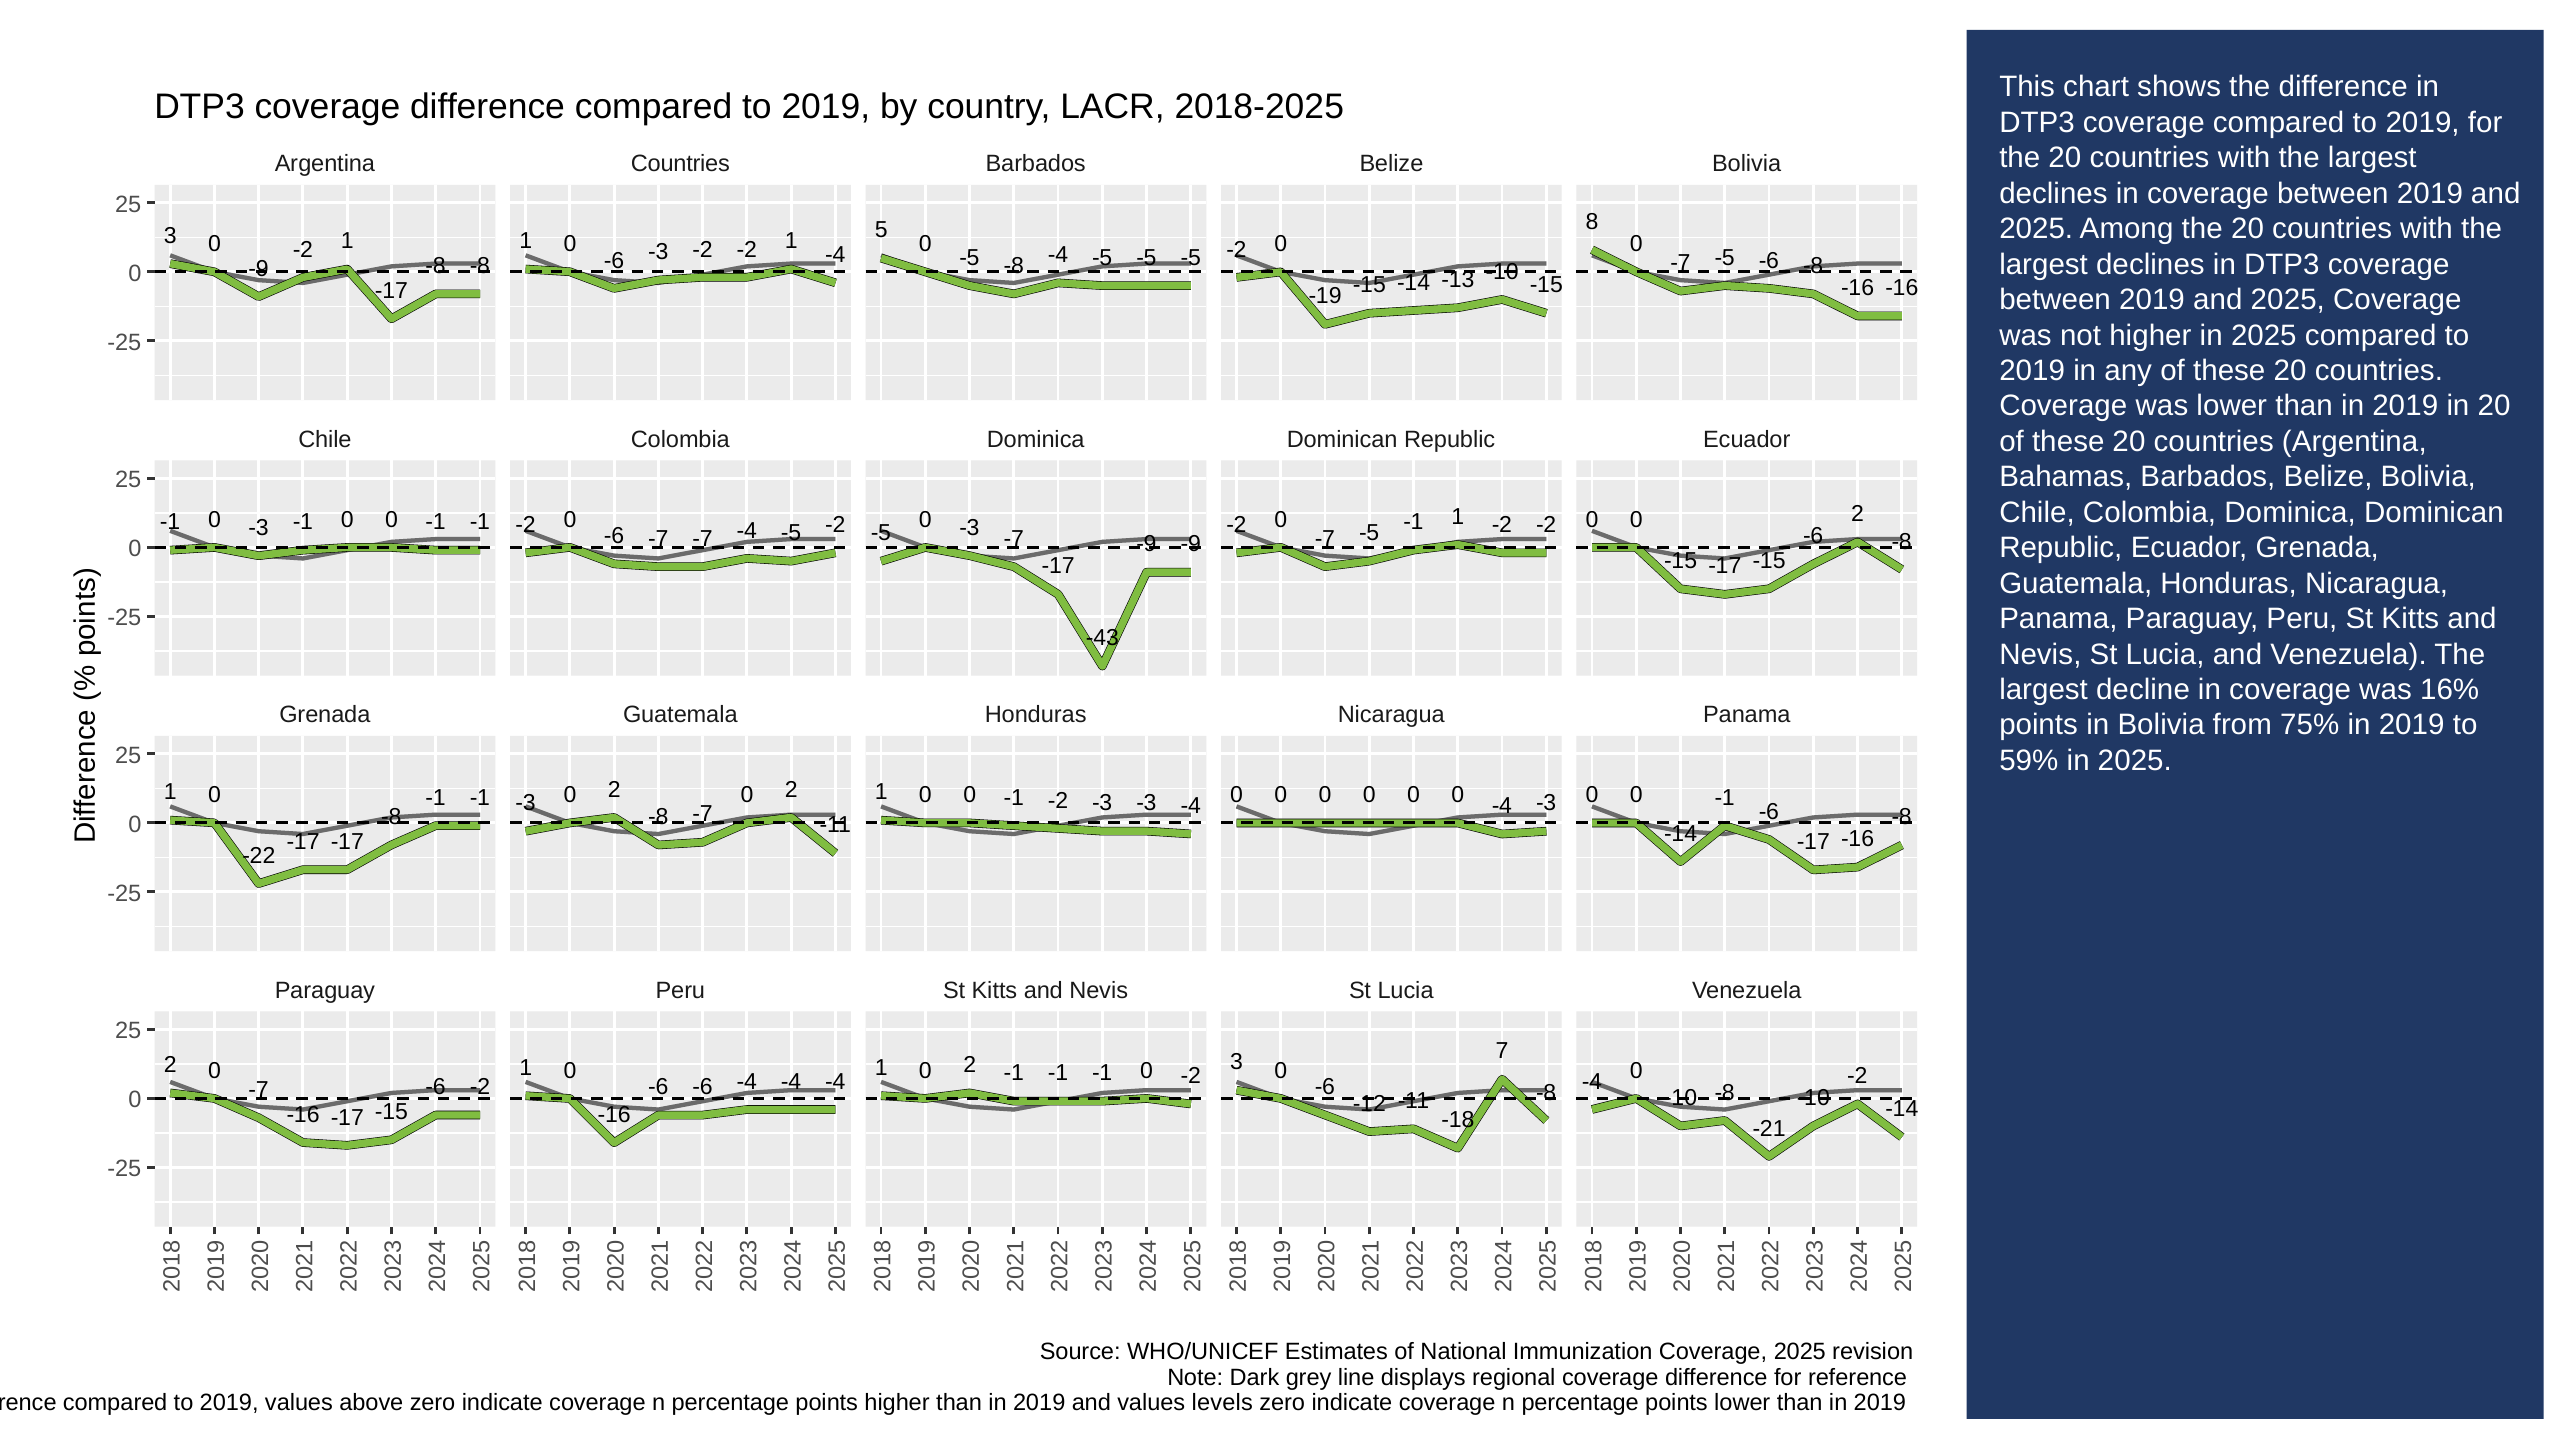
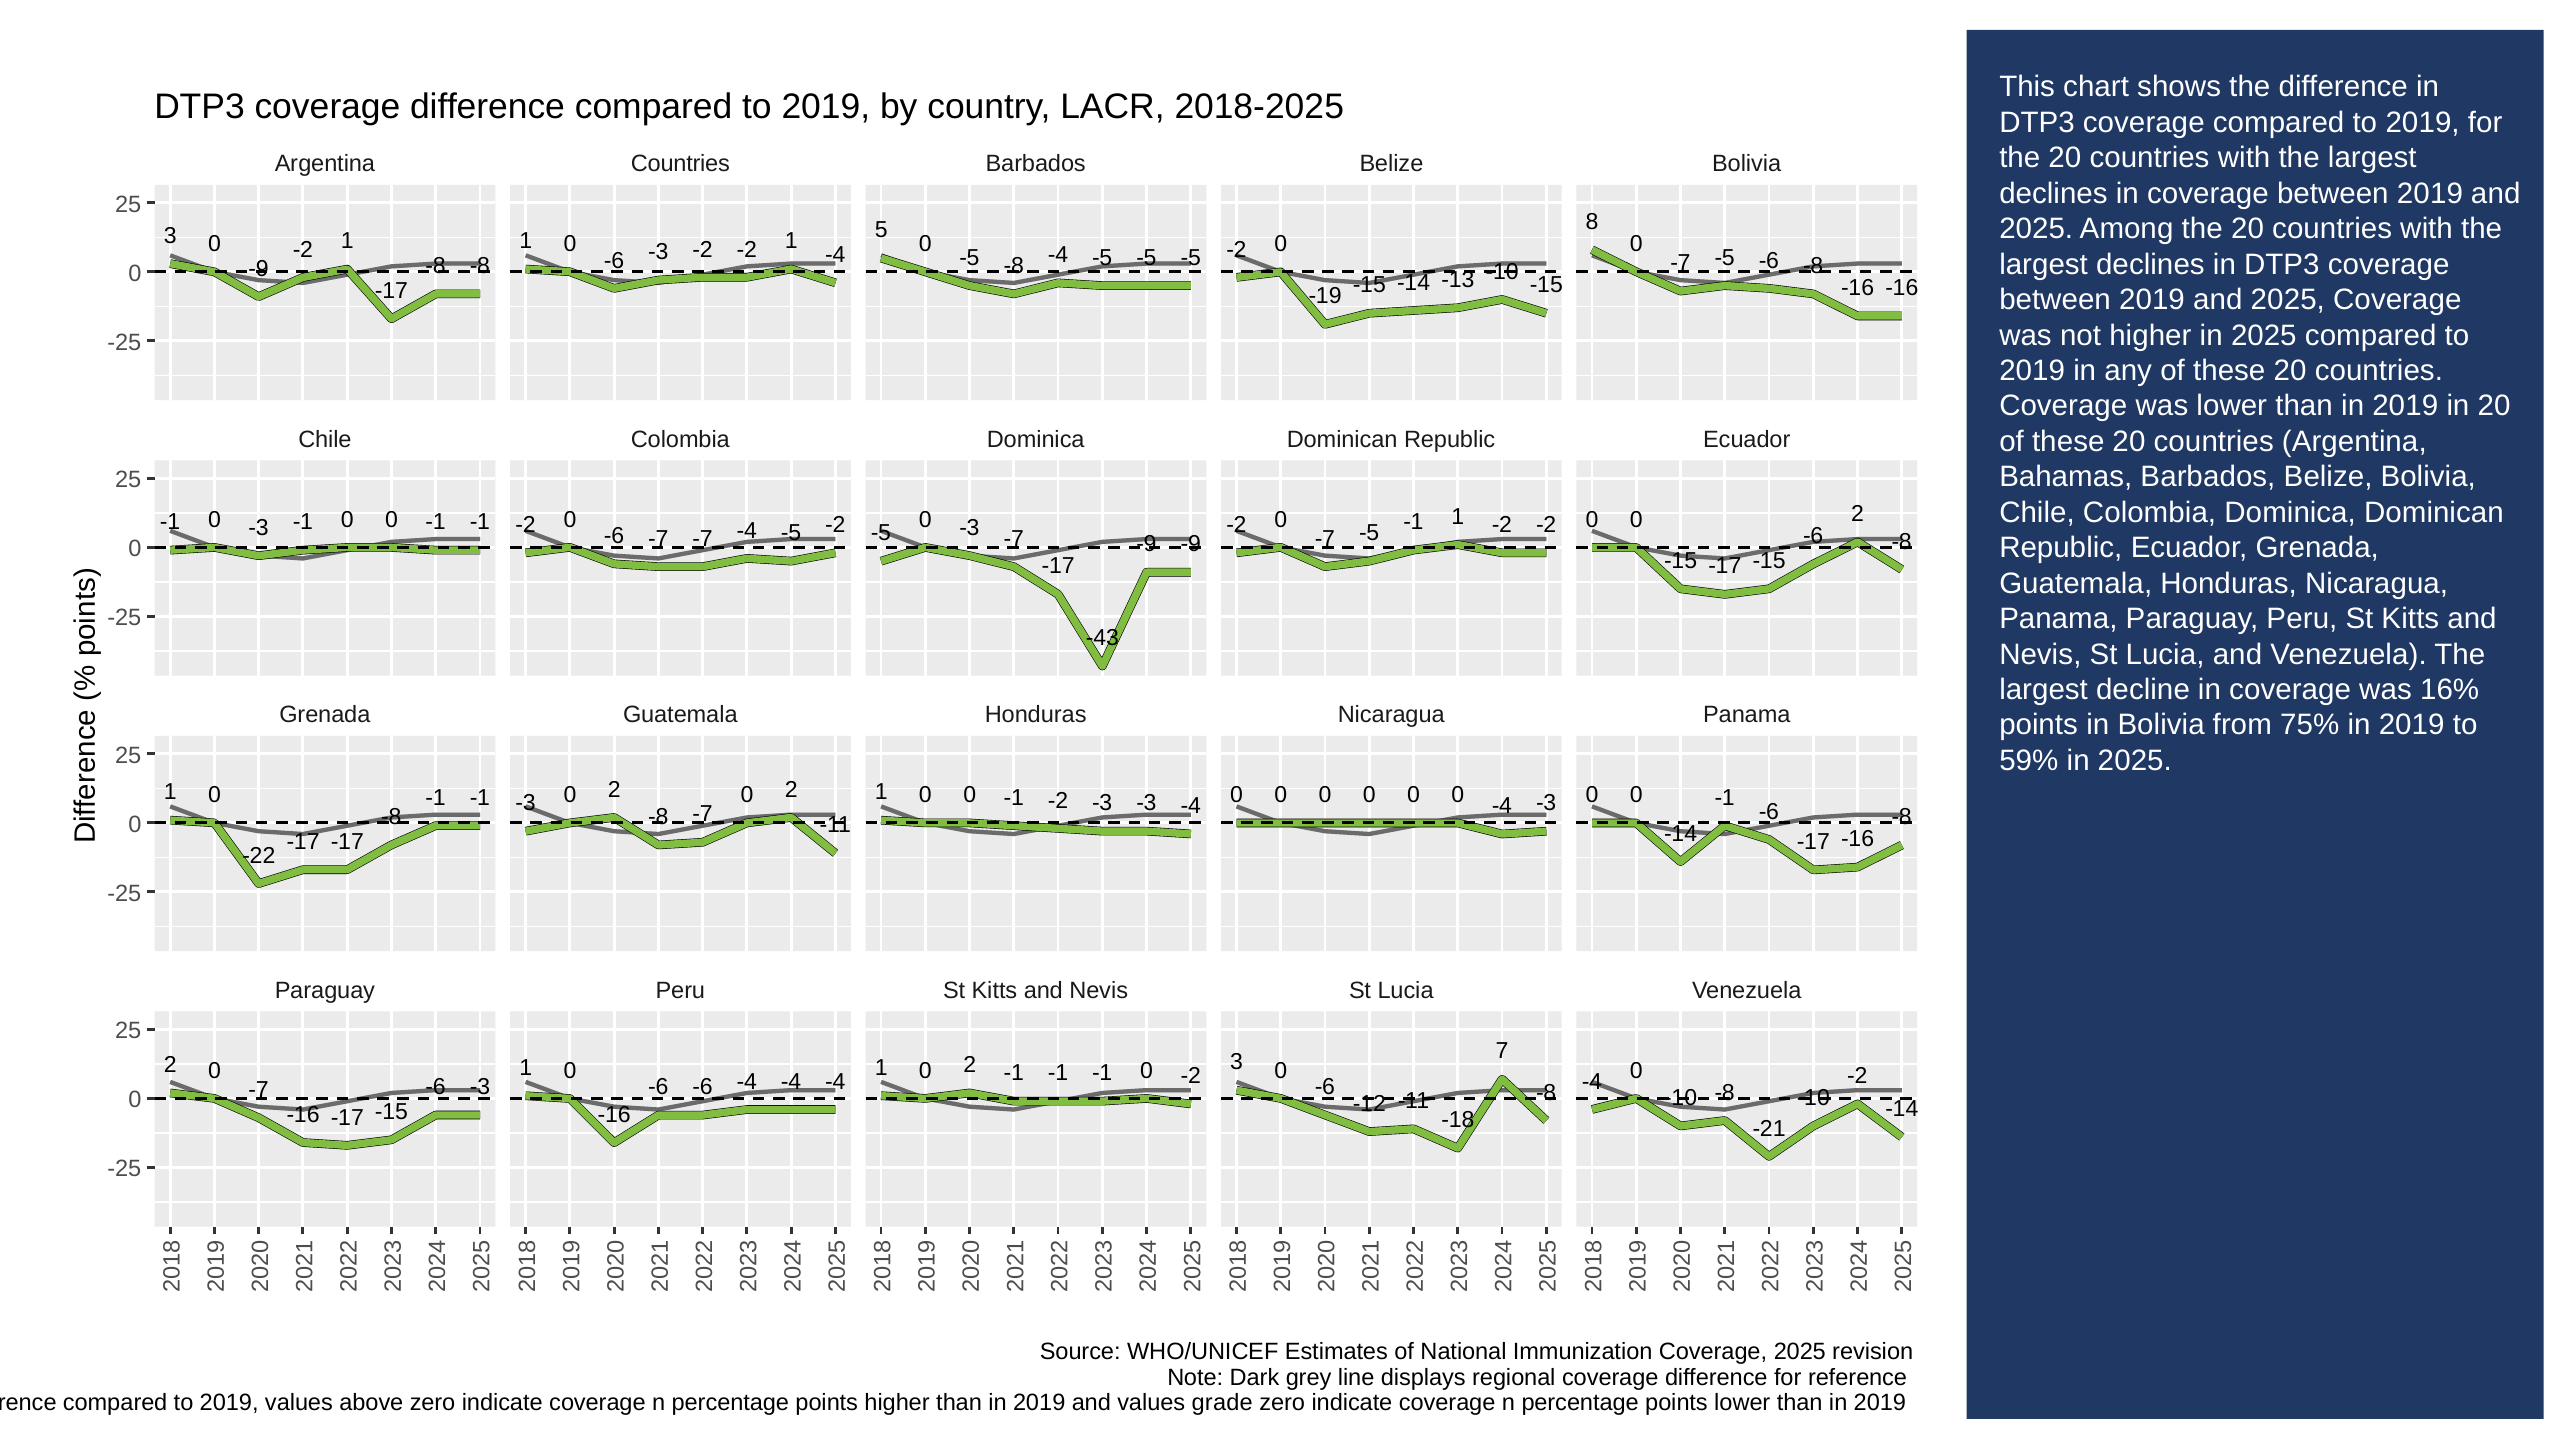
-2: -2 -> -3 (480, 1087)
levels: levels -> grade (1222, 1403)
